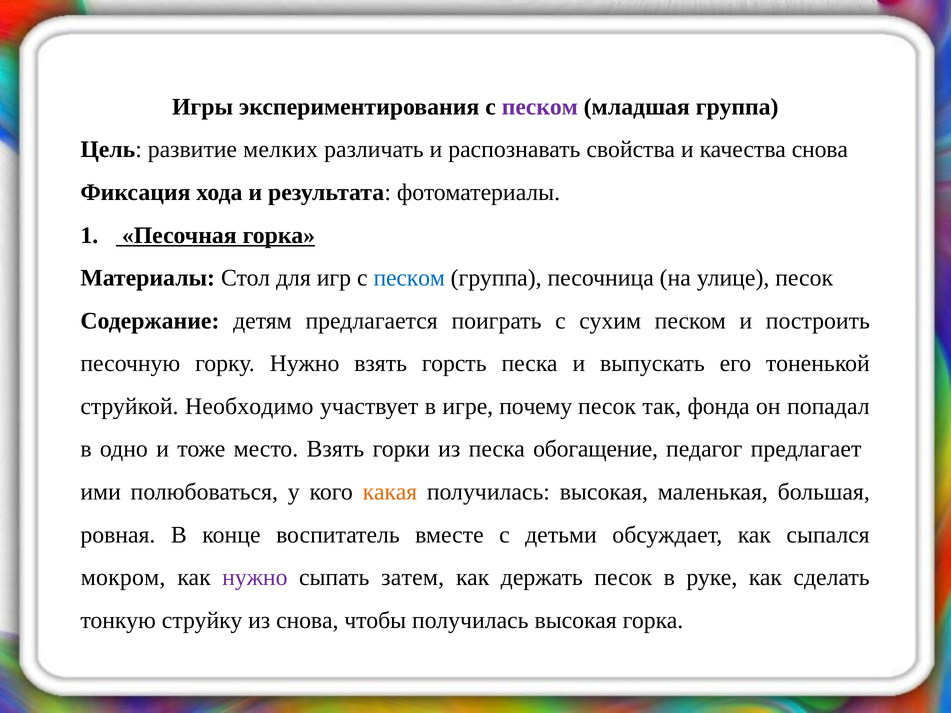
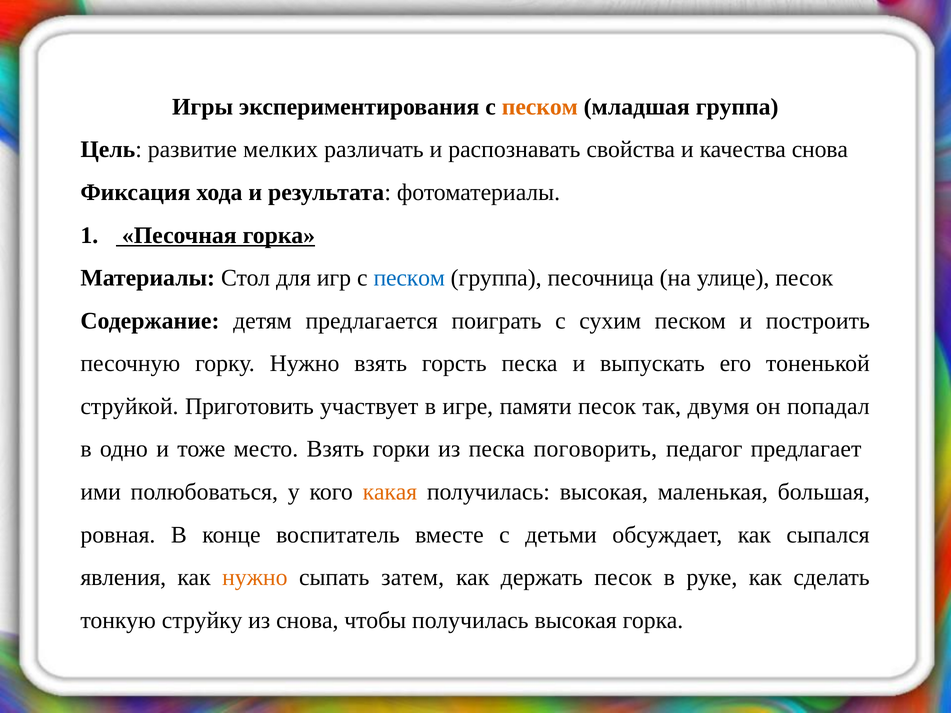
песком colour: purple -> orange (540, 107)
Необходимо: Необходимо -> Приготовить (249, 406)
почему: почему -> памяти (536, 406)
фонда: фонда -> двумя (718, 406)
обогащение: обогащение -> поговорить (595, 449)
мокром: мокром -> явления (123, 578)
нужно colour: purple -> orange (255, 578)
